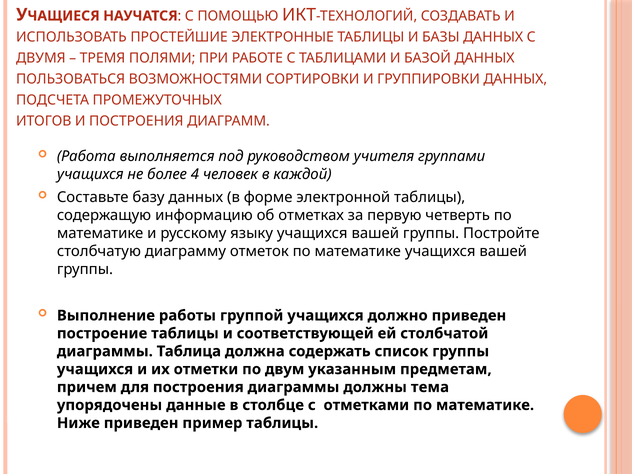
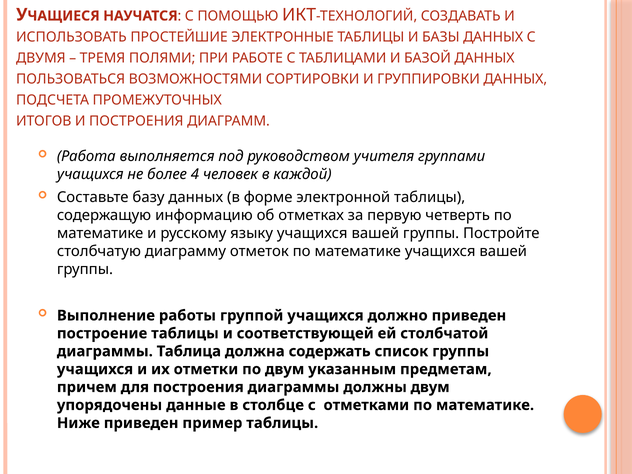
должны тема: тема -> двум (430, 387)
